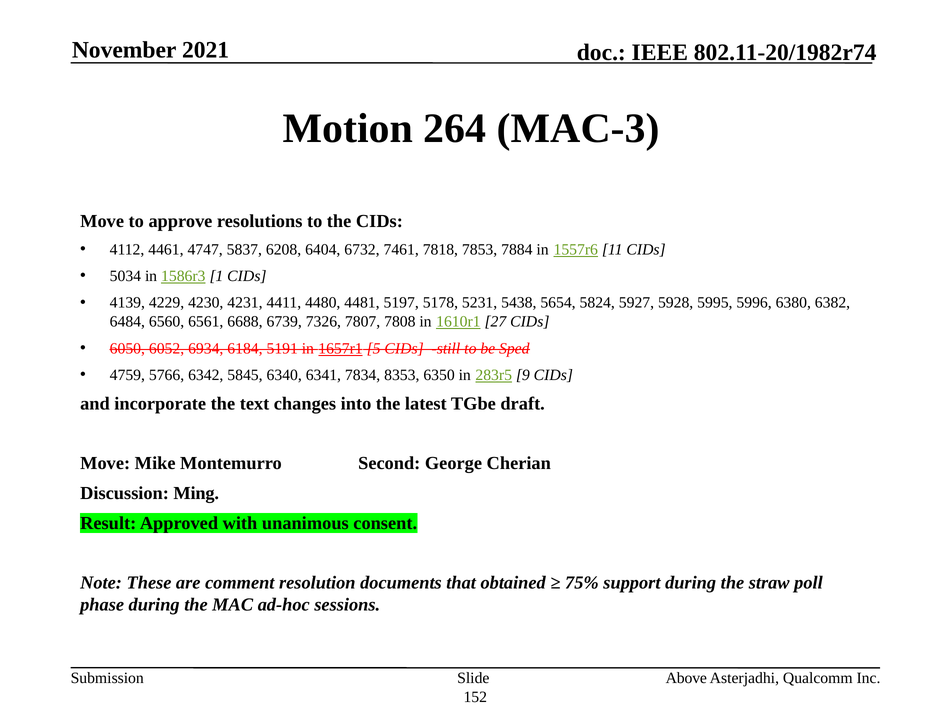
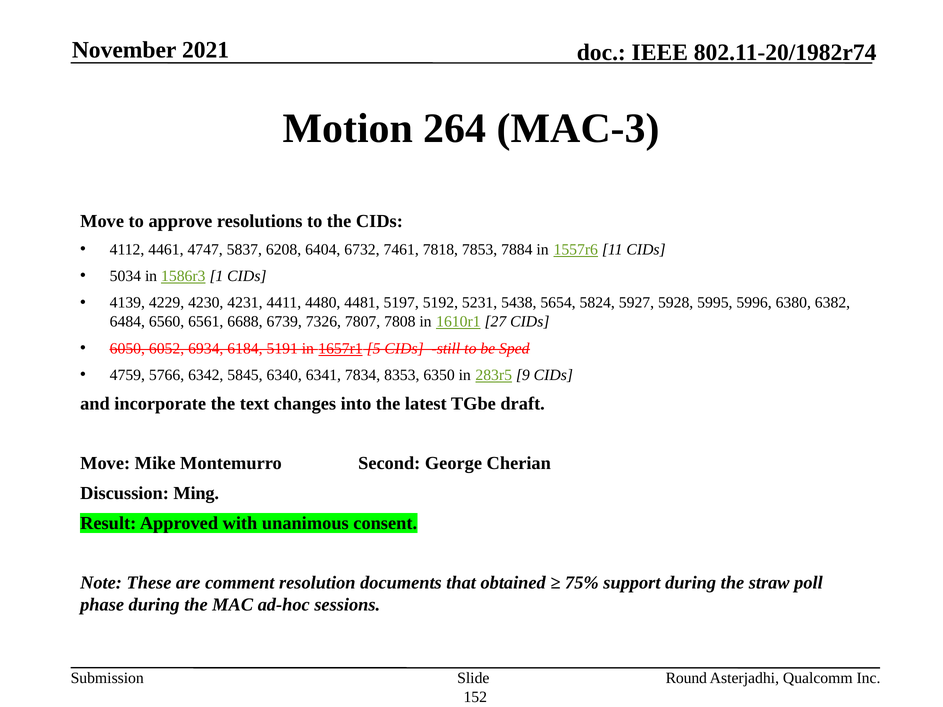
5178: 5178 -> 5192 (440, 303)
Above: Above -> Round (686, 678)
